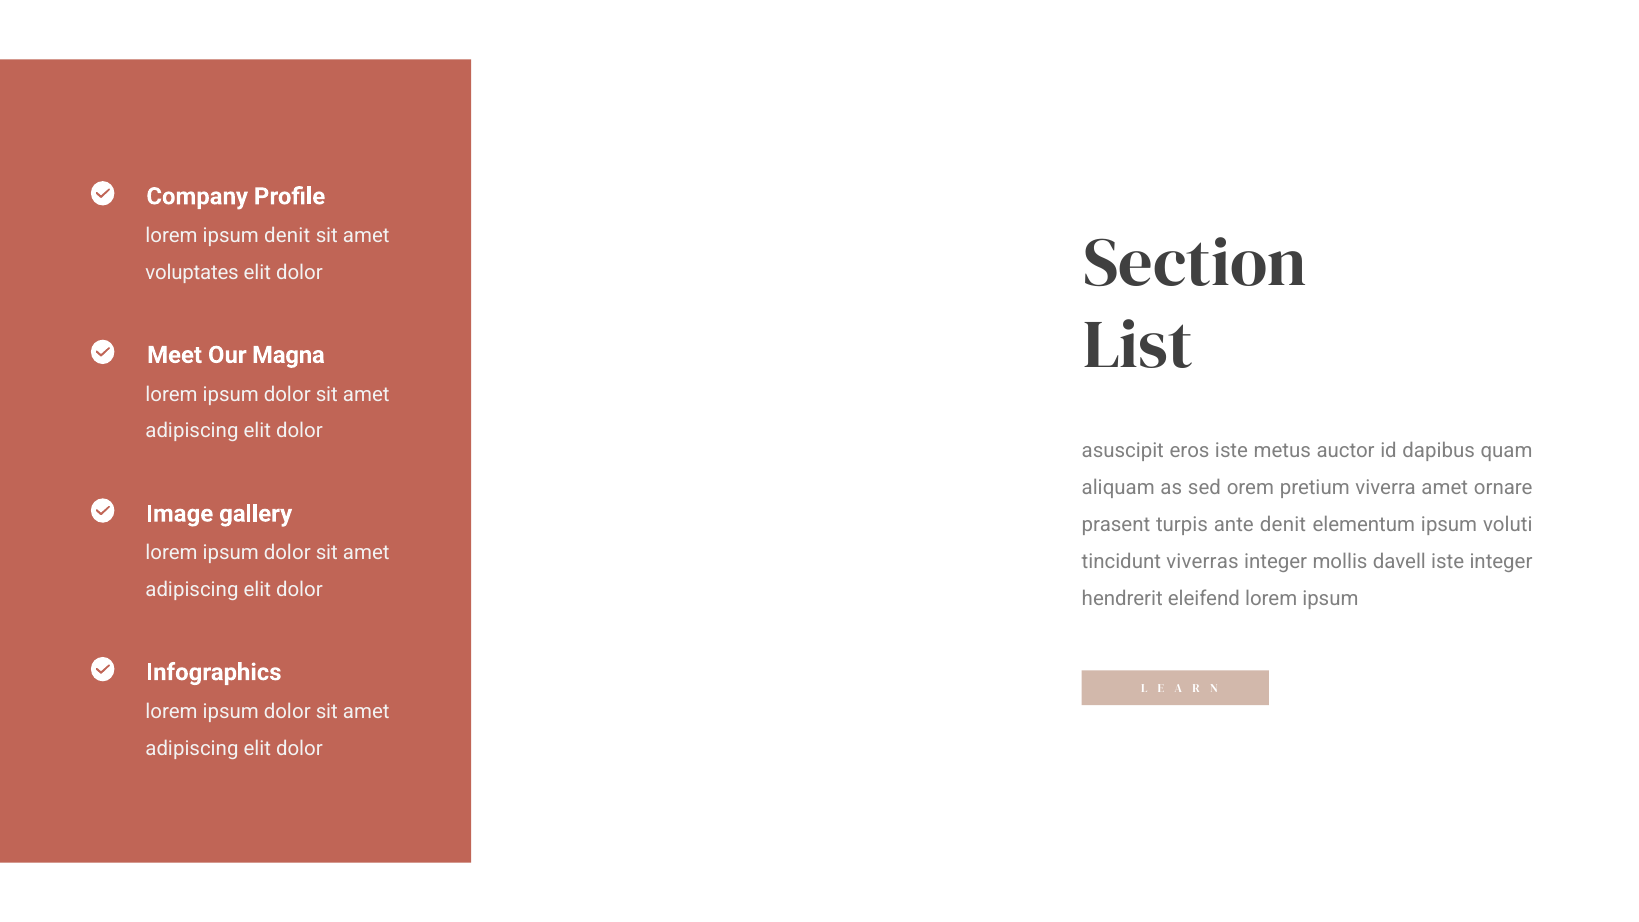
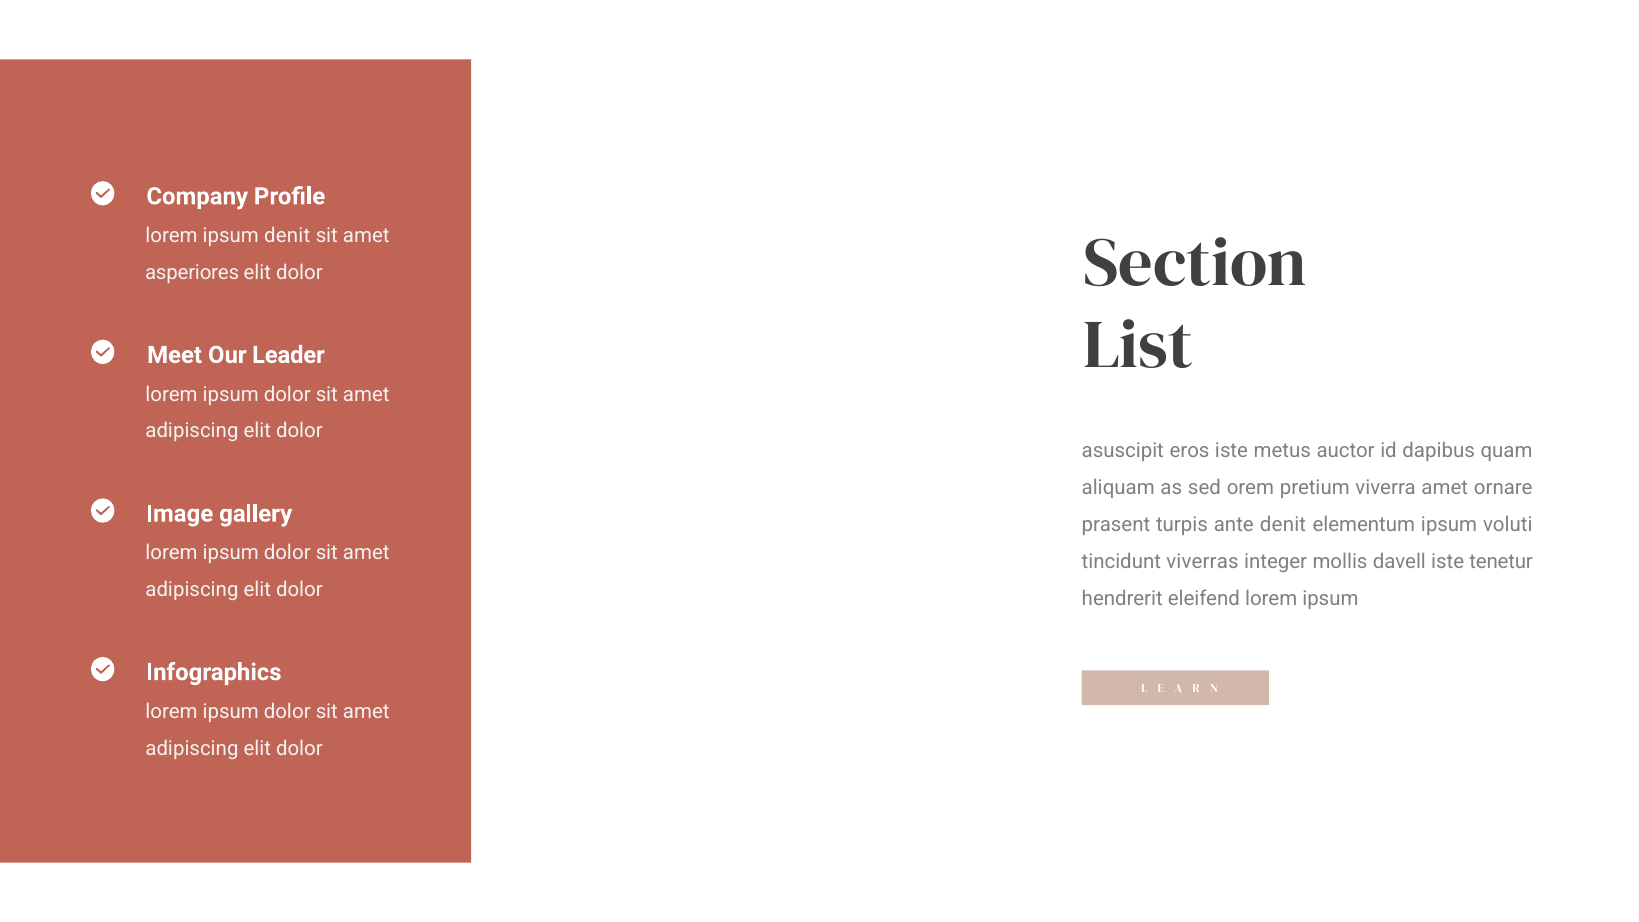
voluptates: voluptates -> asperiores (192, 273)
Magna: Magna -> Leader (288, 355)
iste integer: integer -> tenetur (1501, 562)
